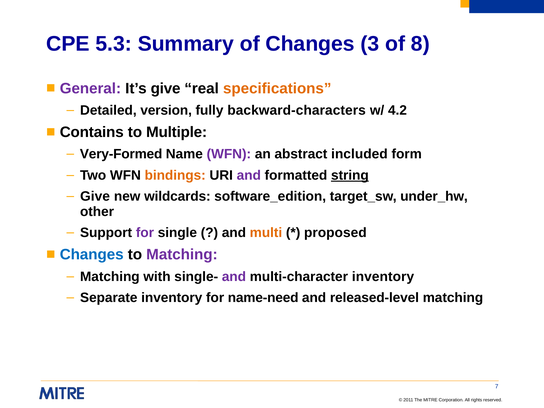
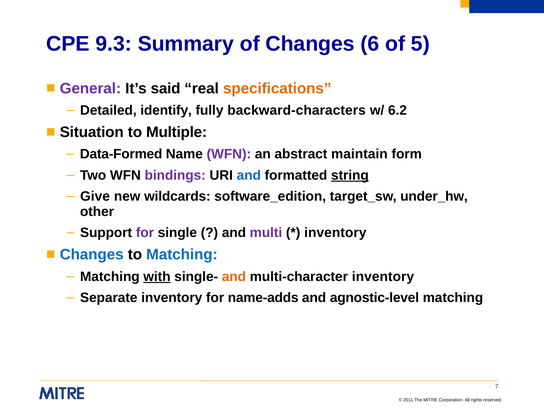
5.3: 5.3 -> 9.3 (114, 44)
3: 3 -> 6 (370, 44)
8: 8 -> 5 (420, 44)
It’s give: give -> said (166, 88)
version: version -> identify (166, 110)
4.2: 4.2 -> 6.2 (397, 110)
Contains: Contains -> Situation (92, 132)
Very-Formed: Very-Formed -> Data-Formed (121, 154)
included: included -> maintain (359, 154)
bindings colour: orange -> purple (175, 175)
and colour: purple -> blue (249, 175)
multi colour: orange -> purple (266, 233)
proposed: proposed -> inventory (335, 233)
Matching colour: purple -> blue (182, 255)
with underline: none -> present (157, 277)
and colour: purple -> orange (234, 277)
name-need: name-need -> name-adds (263, 298)
released-level: released-level -> agnostic-level (374, 298)
